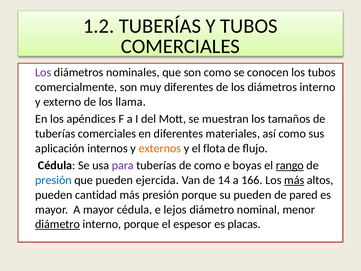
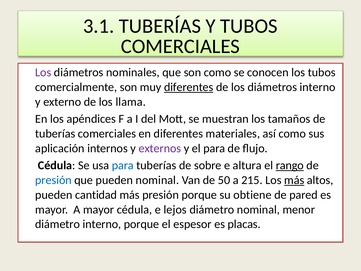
1.2: 1.2 -> 3.1 (99, 26)
diferentes underline: none -> present (189, 87)
externos colour: orange -> purple (160, 148)
el flota: flota -> para (214, 148)
para colour: purple -> blue (123, 165)
de como: como -> sobre (208, 165)
boyas: boyas -> altura (247, 165)
pueden ejercida: ejercida -> nominal (157, 180)
14: 14 -> 50 (224, 180)
166: 166 -> 215 (252, 180)
su pueden: pueden -> obtiene (252, 195)
diámetro underline: present -> none (58, 224)
